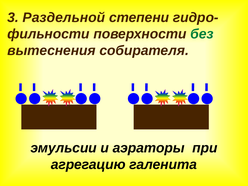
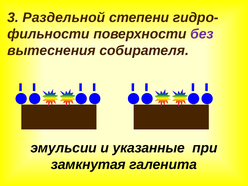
без colour: green -> purple (202, 34)
аэраторы: аэраторы -> указанные (149, 148)
агрегацию: агрегацию -> замкнутая (88, 165)
